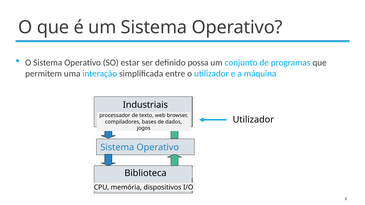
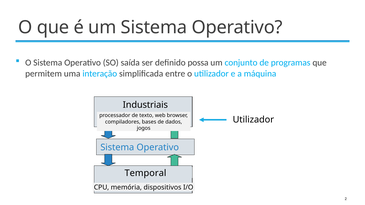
estar: estar -> saída (130, 63)
Biblioteca: Biblioteca -> Temporal (145, 173)
